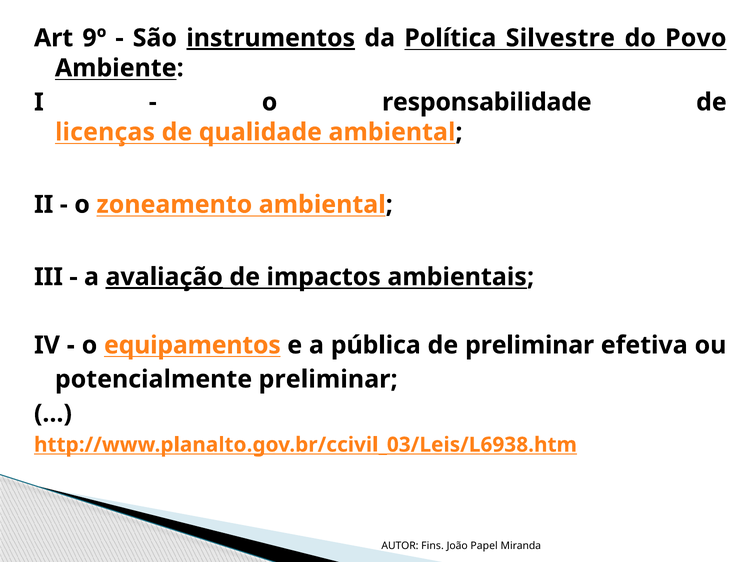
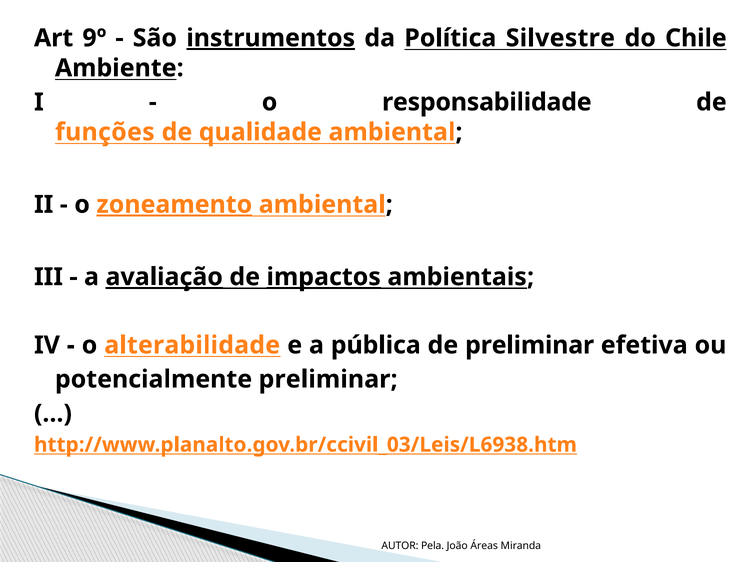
Povo: Povo -> Chile (696, 38)
licenças: licenças -> funções (105, 132)
zoneamento underline: none -> present (174, 204)
impactos underline: none -> present (324, 277)
equipamentos: equipamentos -> alterabilidade (192, 345)
Fins: Fins -> Pela (433, 546)
Papel: Papel -> Áreas (484, 546)
